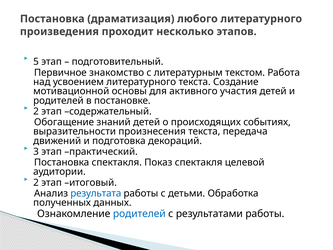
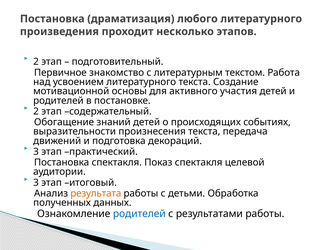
5: 5 -> 2 (36, 62)
2: 2 -> 3 (36, 182)
результата colour: blue -> orange (96, 193)
